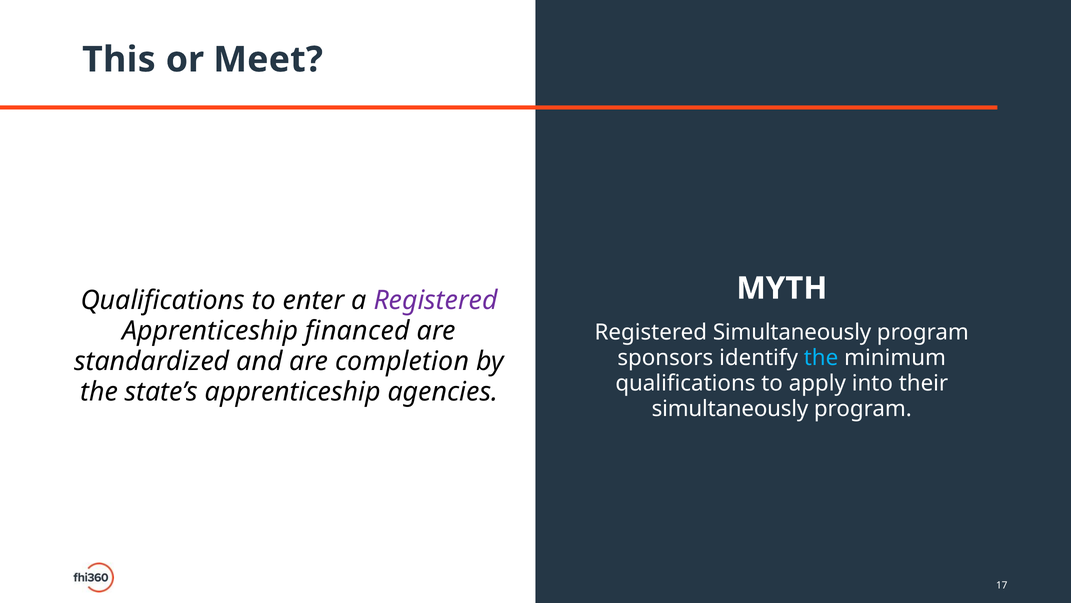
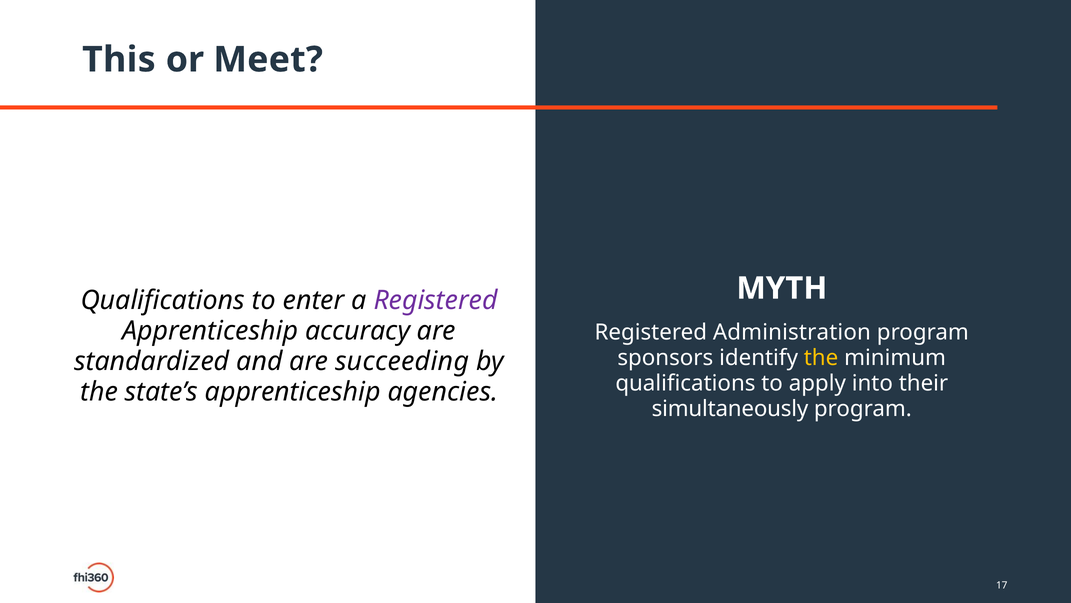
financed: financed -> accuracy (358, 330)
Registered Simultaneously: Simultaneously -> Administration (792, 332)
the colour: light blue -> yellow (821, 357)
completion: completion -> succeeding (402, 361)
